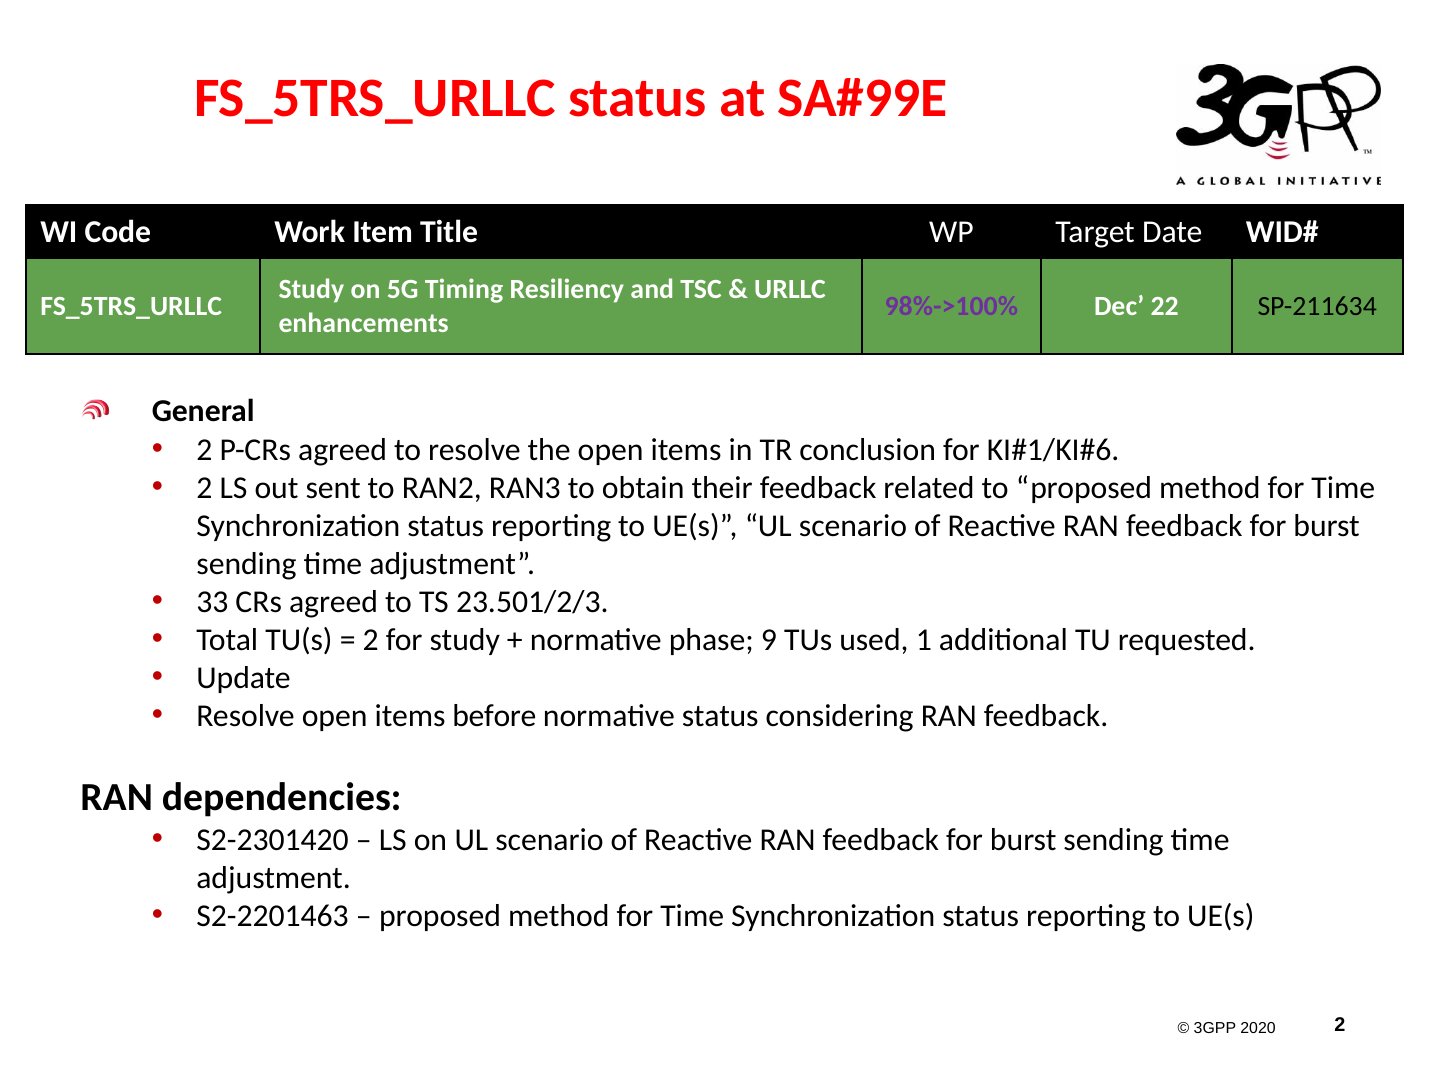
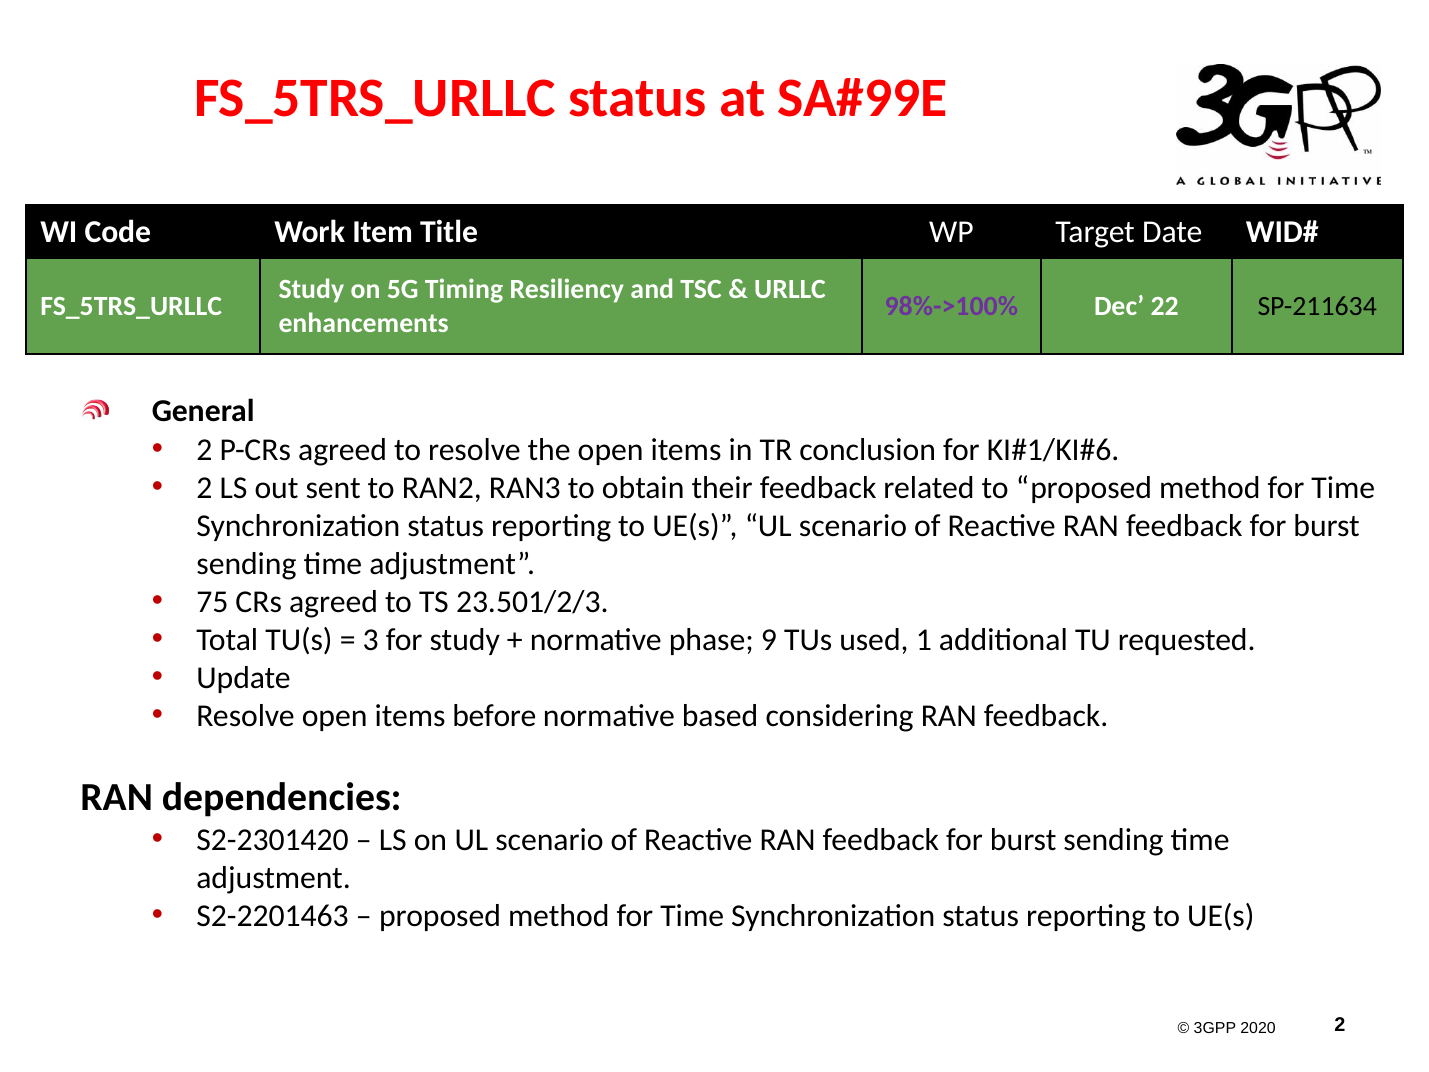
33: 33 -> 75 (212, 602)
2: 2 -> 3 (371, 640)
normative status: status -> based (720, 716)
